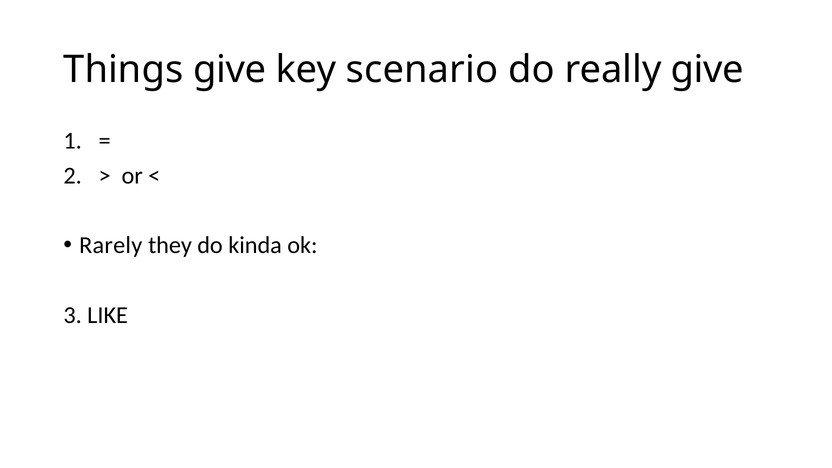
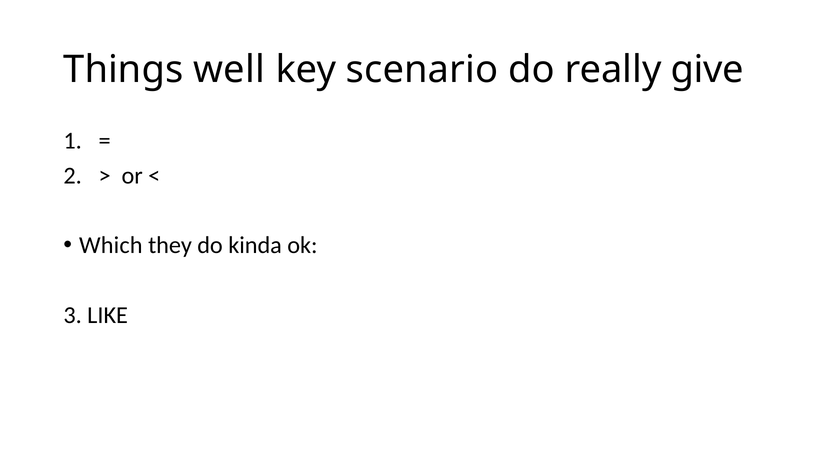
Things give: give -> well (229, 70)
Rarely: Rarely -> Which (111, 245)
